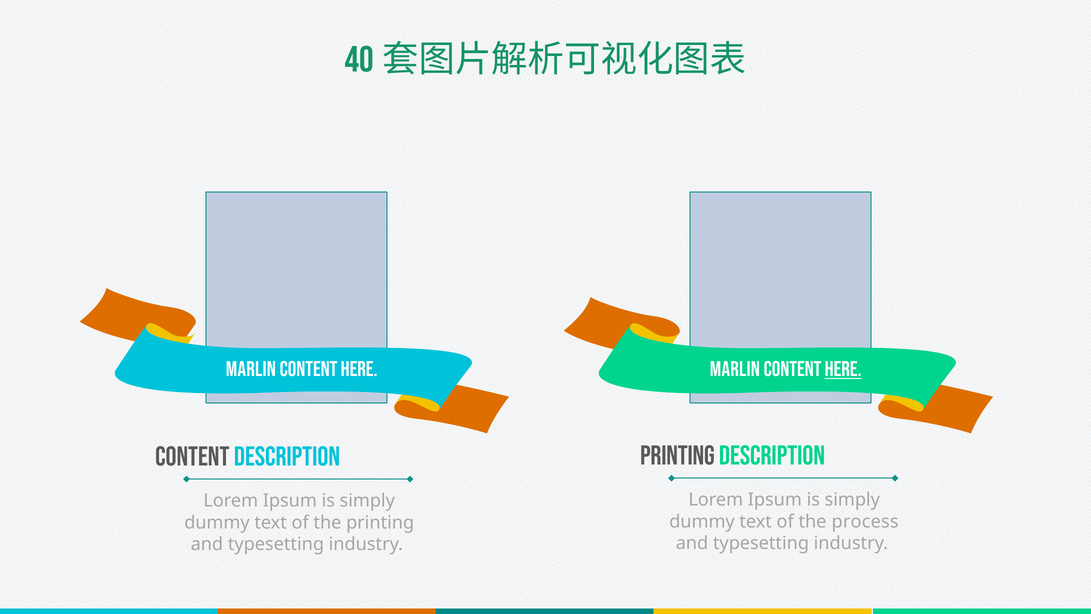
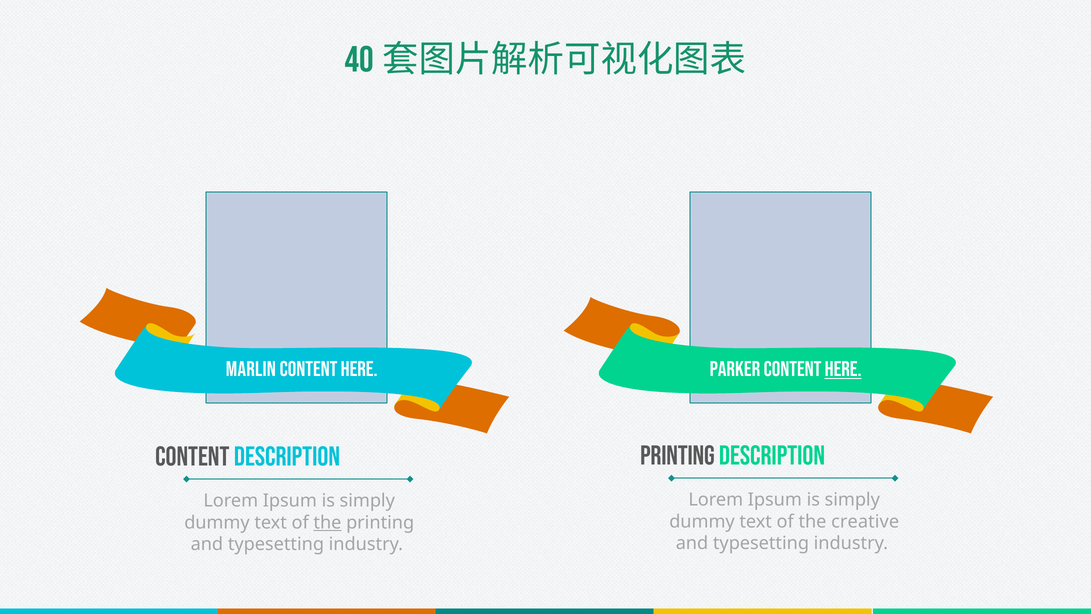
HERE MARLIN: MARLIN -> PARKER (735, 369)
process: process -> creative (865, 521)
the underline: none -> present (327, 522)
